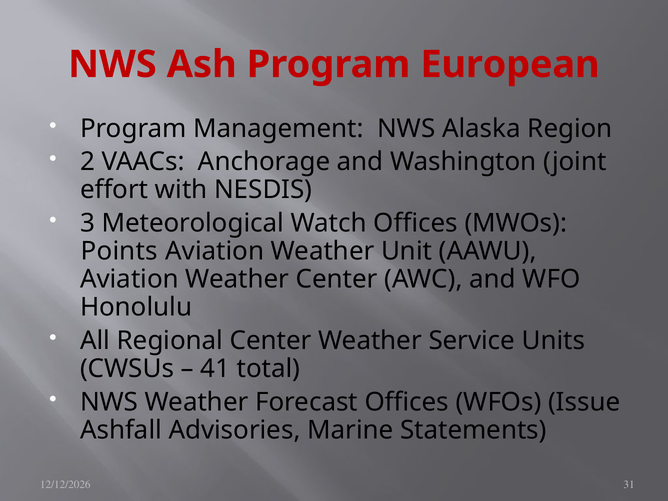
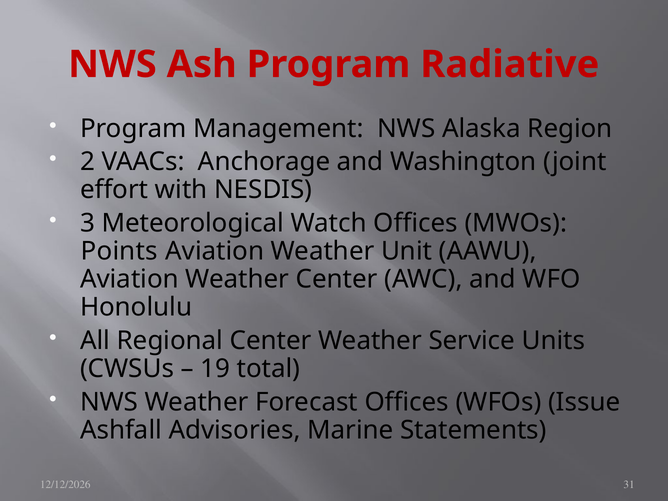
European: European -> Radiative (510, 64)
41: 41 -> 19 (215, 369)
